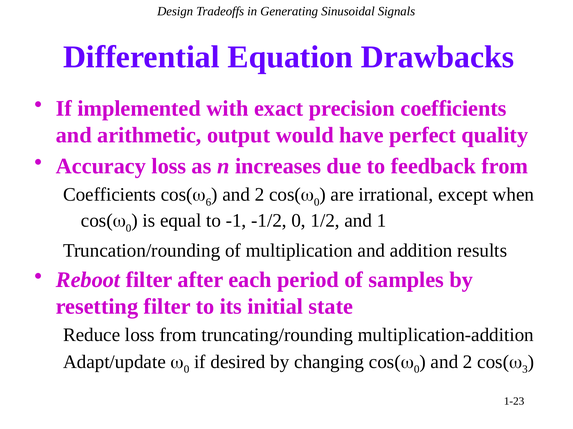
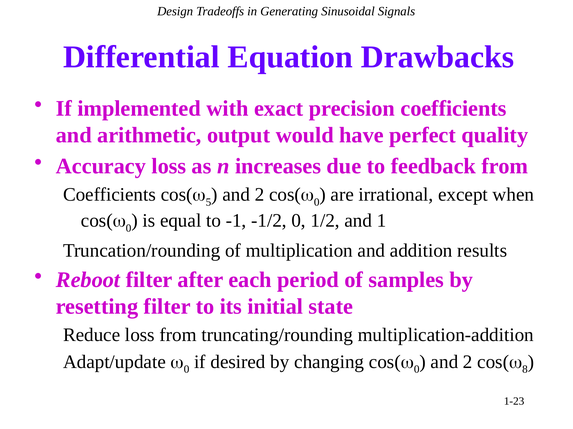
6: 6 -> 5 (208, 202)
3: 3 -> 8 (525, 370)
